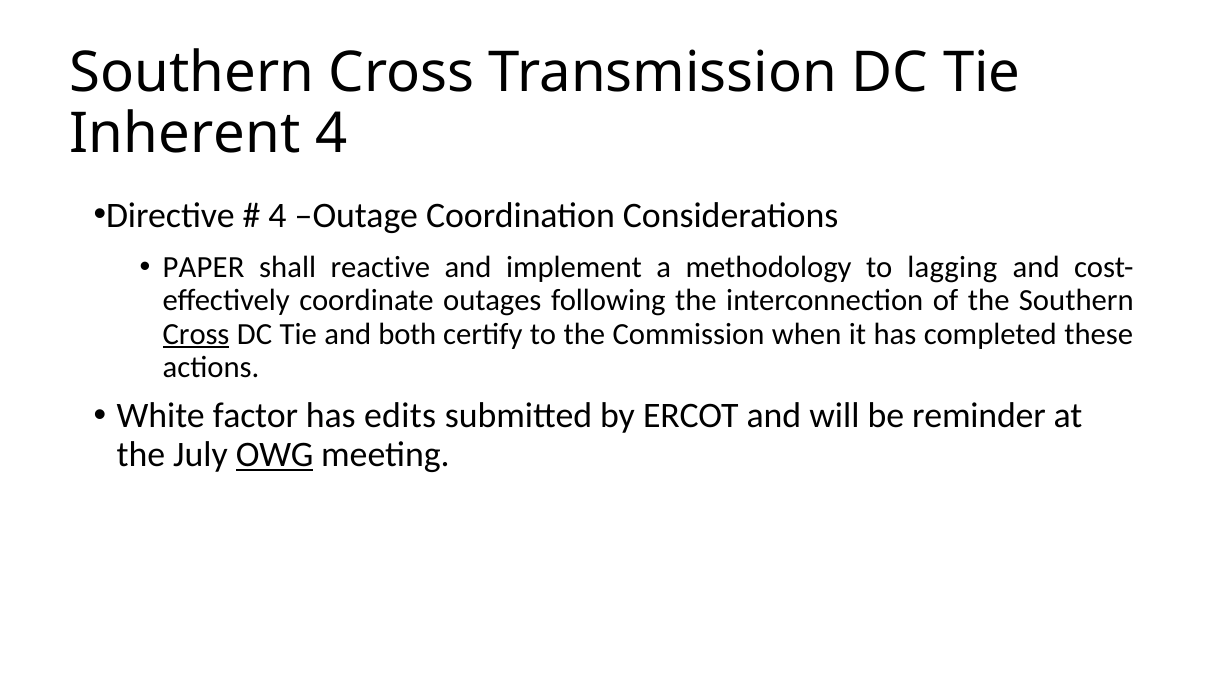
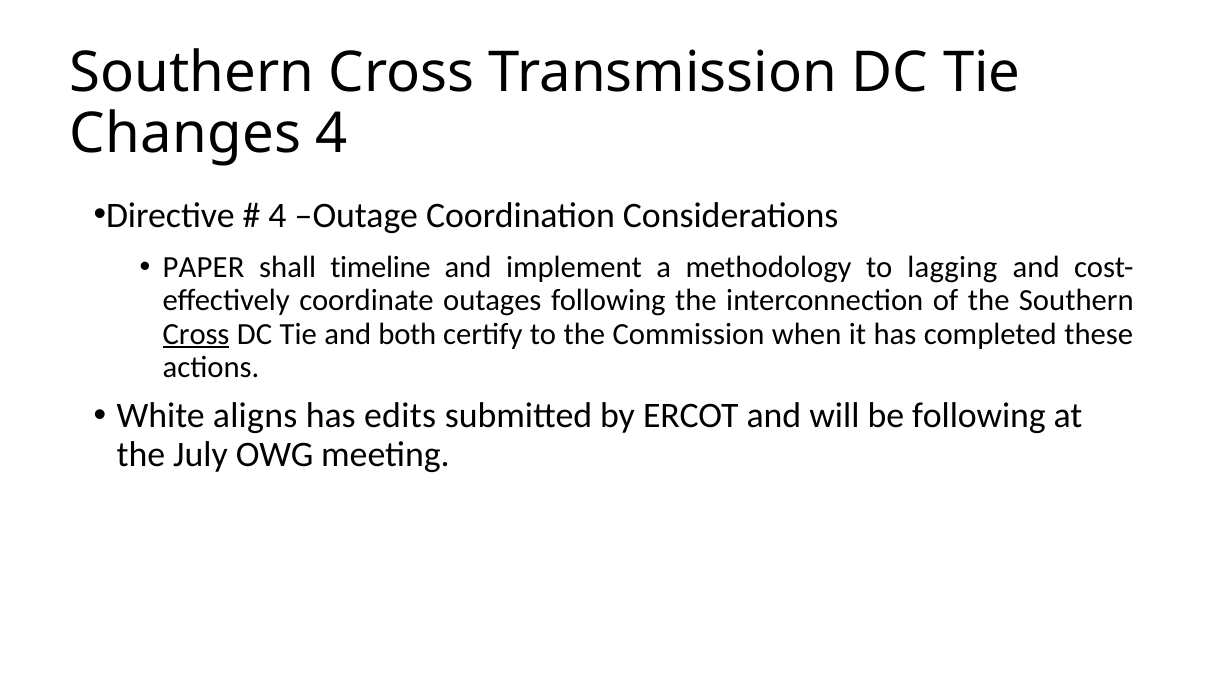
Inherent: Inherent -> Changes (185, 134)
reactive: reactive -> timeline (380, 268)
factor: factor -> aligns (255, 416)
be reminder: reminder -> following (979, 416)
OWG underline: present -> none (275, 454)
